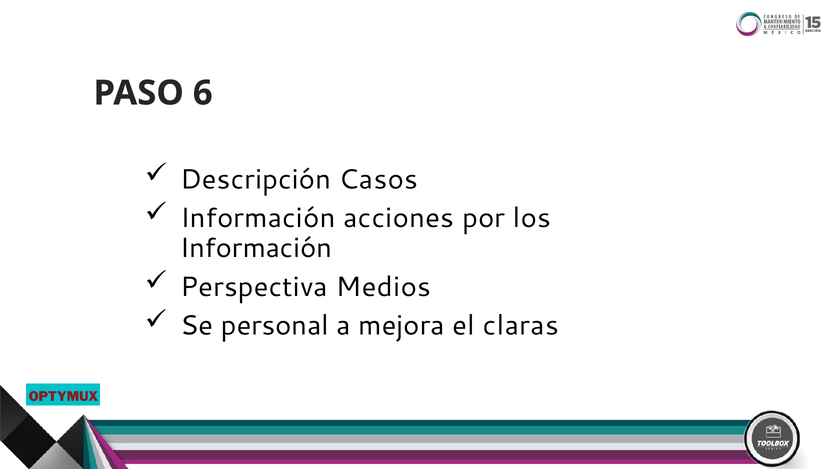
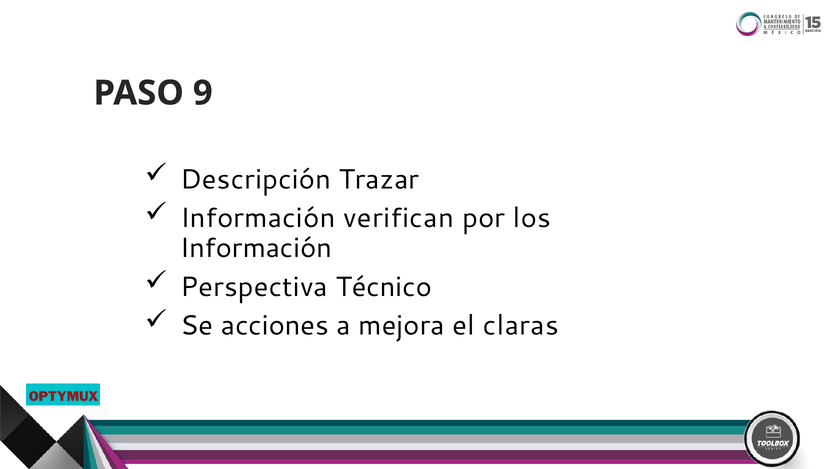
6: 6 -> 9 (203, 93)
Casos: Casos -> Trazar (379, 179)
acciones: acciones -> verifican (399, 218)
Medios: Medios -> Técnico (384, 287)
personal: personal -> acciones (275, 326)
